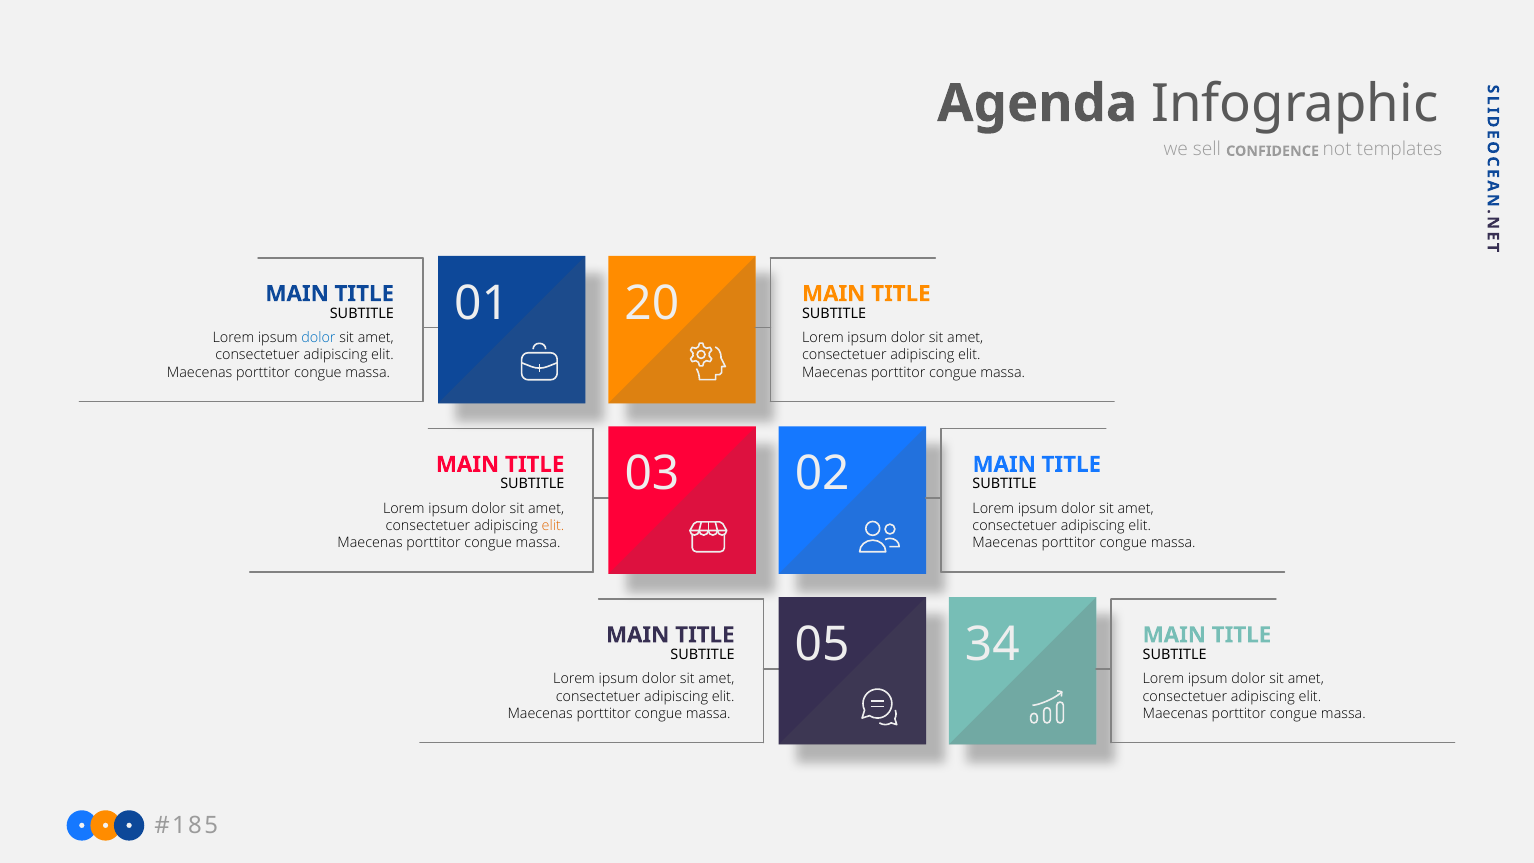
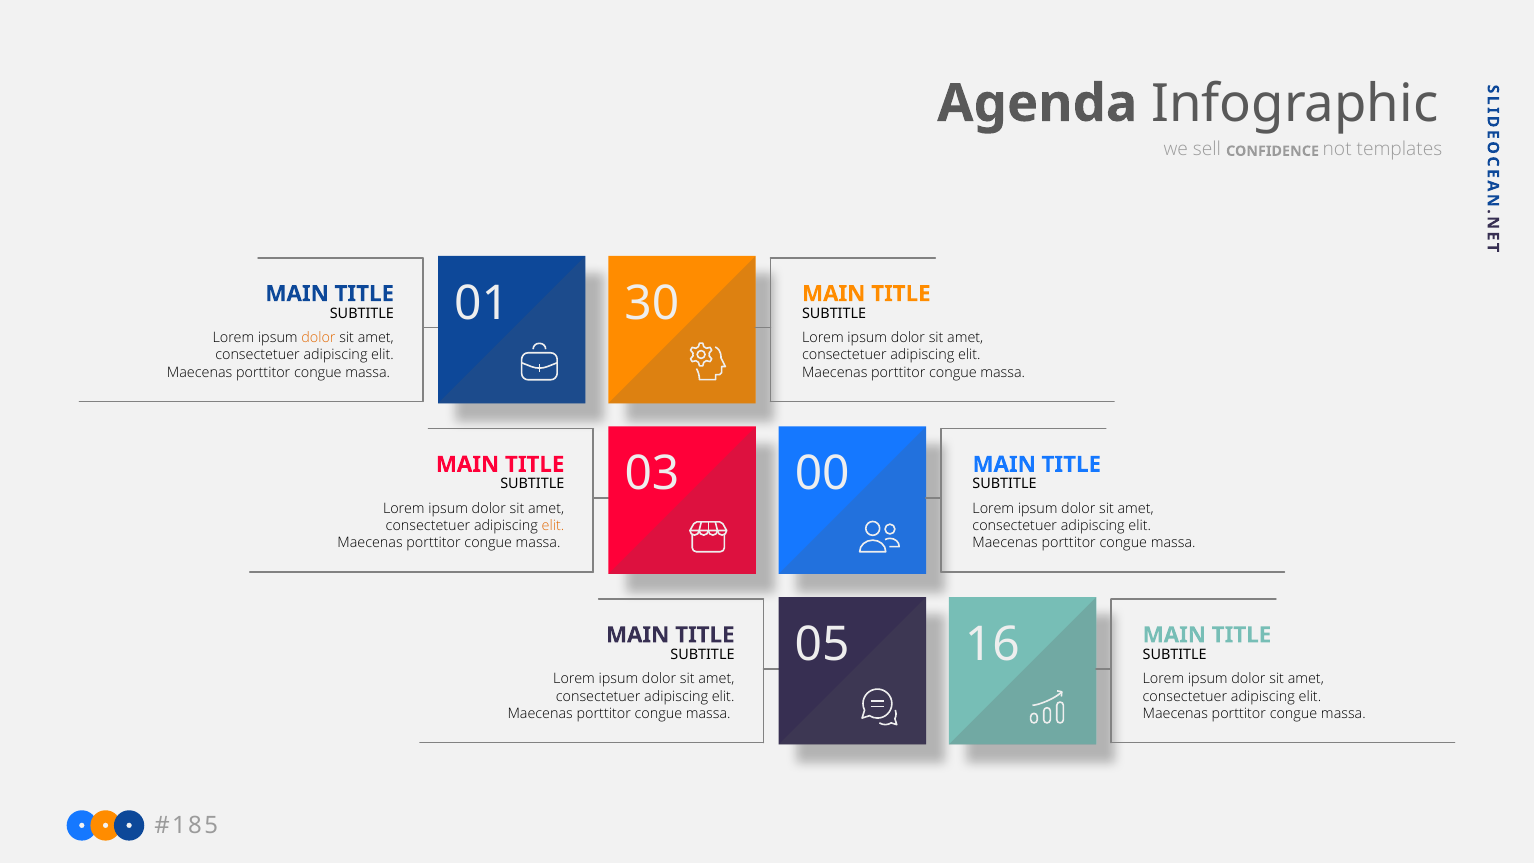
20: 20 -> 30 (652, 303)
dolor colour: blue -> orange (318, 338)
02: 02 -> 00 (822, 474)
34: 34 -> 16 (992, 644)
